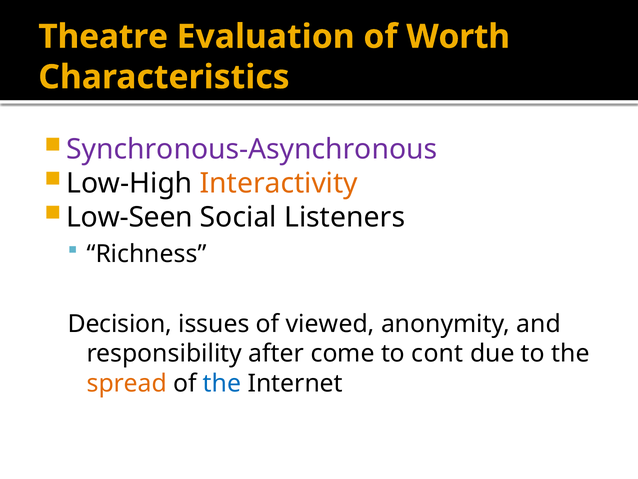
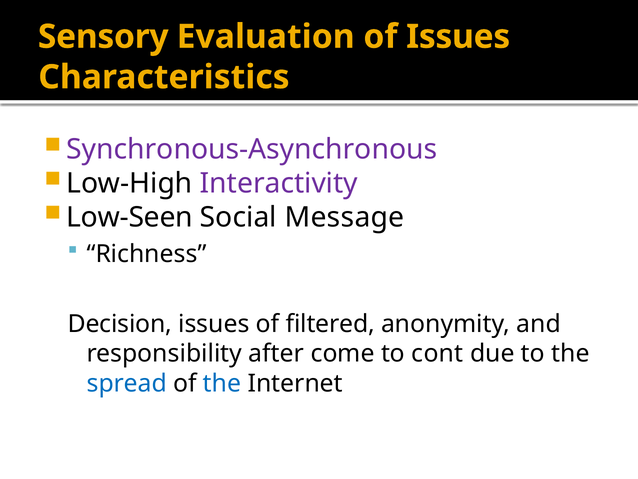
Theatre: Theatre -> Sensory (103, 37)
of Worth: Worth -> Issues (458, 37)
Interactivity colour: orange -> purple (279, 183)
Listeners: Listeners -> Message (345, 217)
viewed: viewed -> filtered (330, 323)
spread colour: orange -> blue (127, 383)
